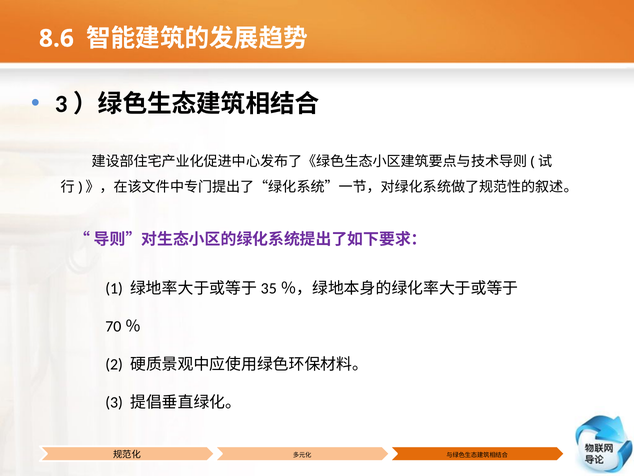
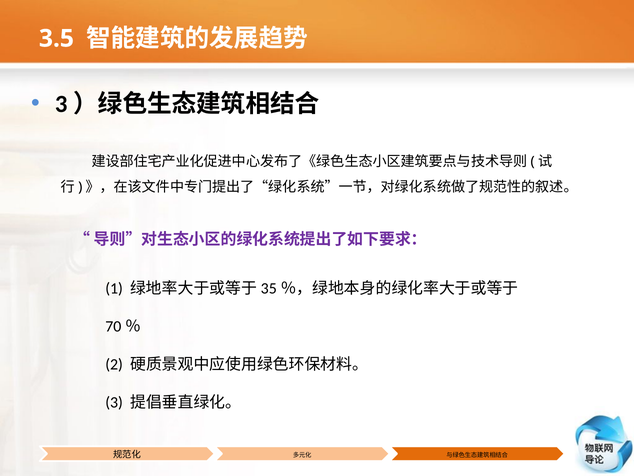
8.6: 8.6 -> 3.5 (56, 38)
